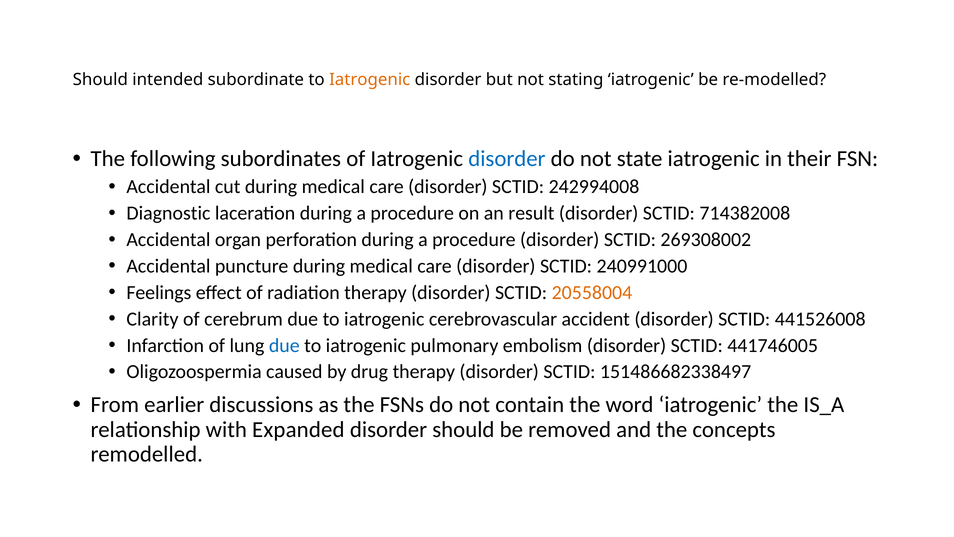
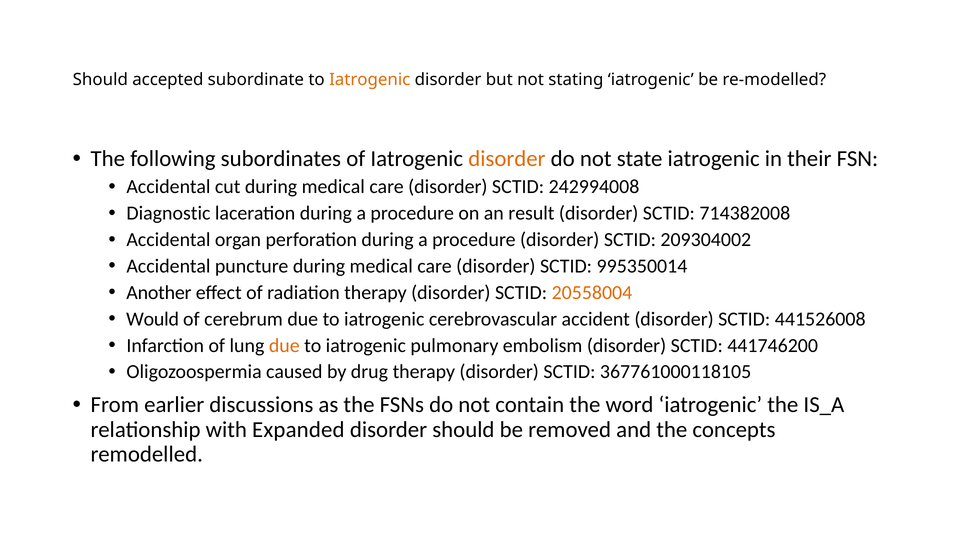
intended: intended -> accepted (168, 80)
disorder colour: blue -> orange (507, 159)
269308002: 269308002 -> 209304002 (706, 240)
240991000: 240991000 -> 995350014 (642, 266)
Feelings: Feelings -> Another (159, 292)
Clarity: Clarity -> Would (153, 319)
due colour: blue -> orange (284, 345)
441746005: 441746005 -> 441746200 (773, 345)
151486682338497: 151486682338497 -> 367761000118105 (676, 372)
